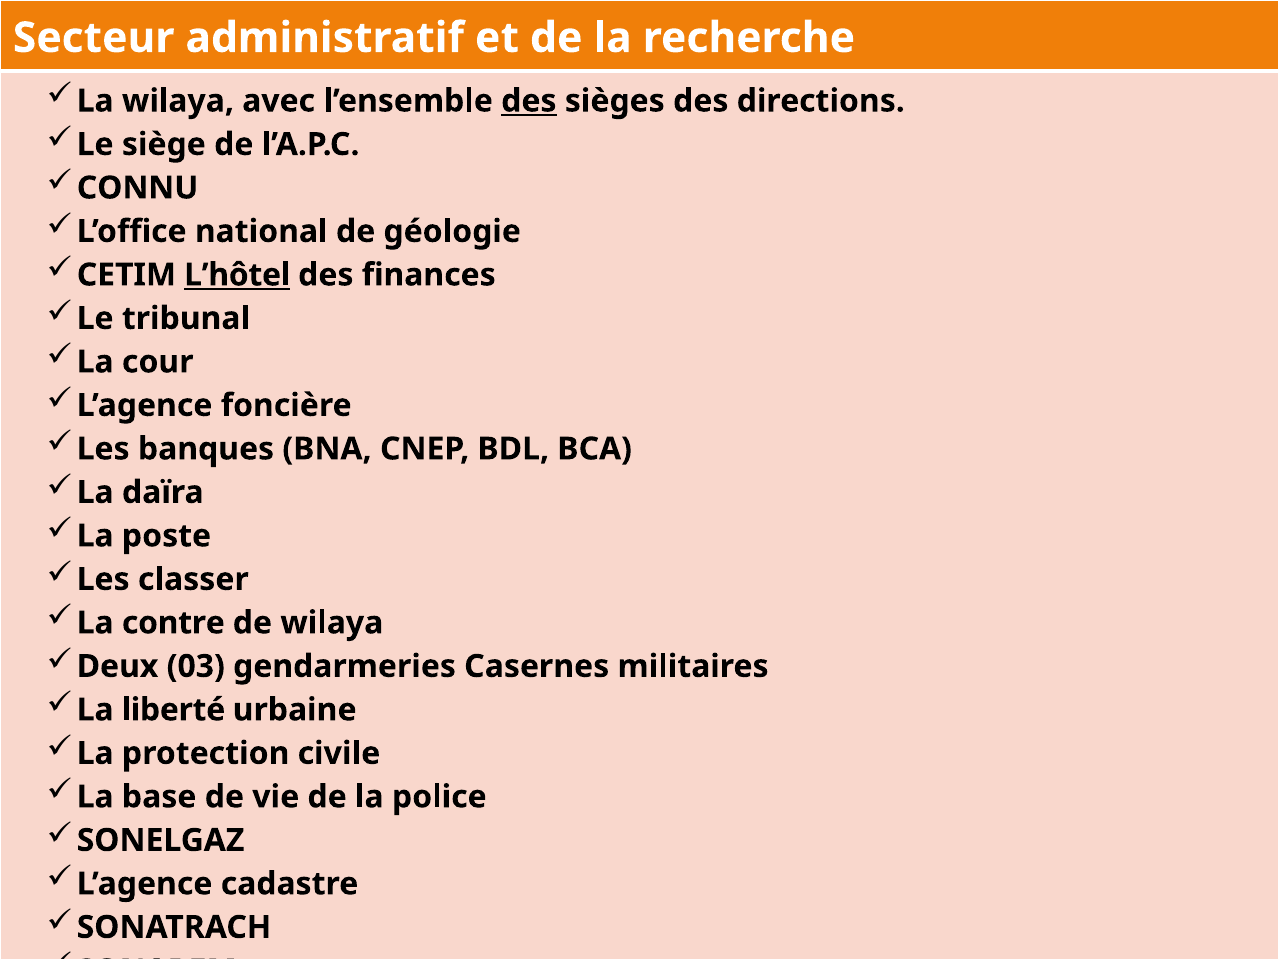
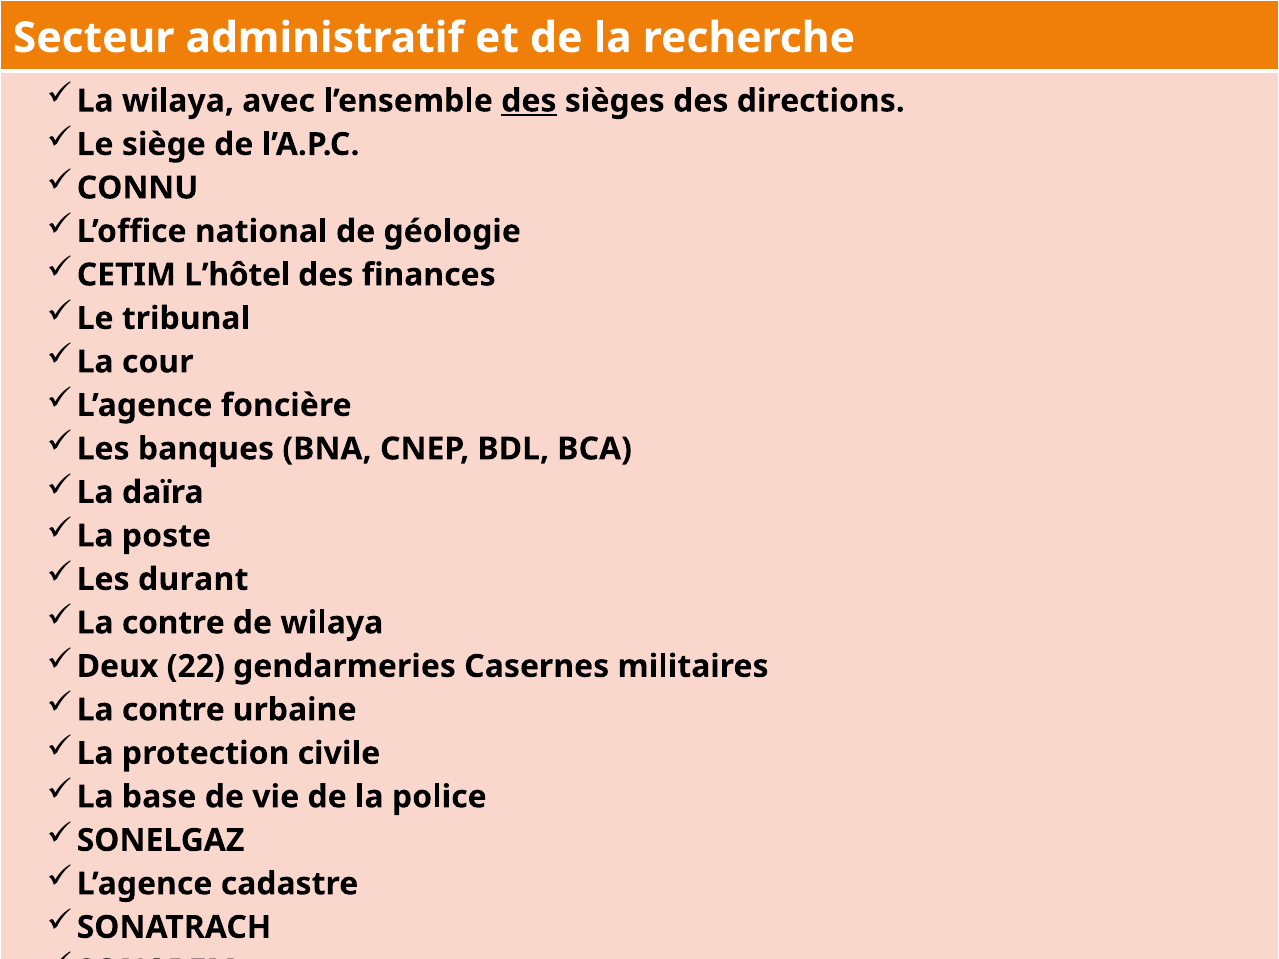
L’hôtel underline: present -> none (237, 275)
classer: classer -> durant (193, 580)
03: 03 -> 22 (196, 667)
liberté: liberté -> contre (173, 710)
